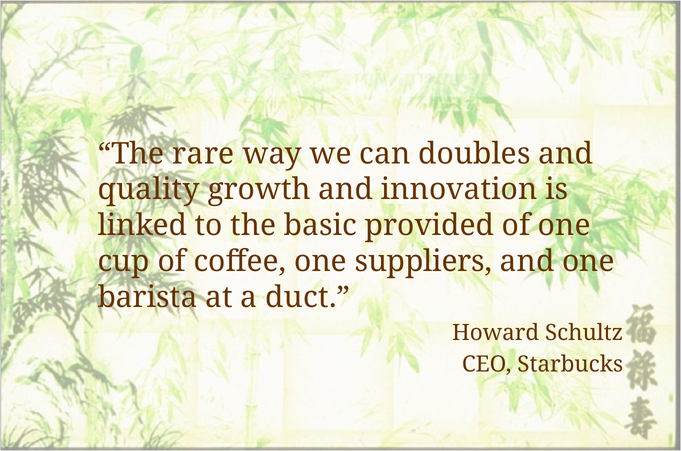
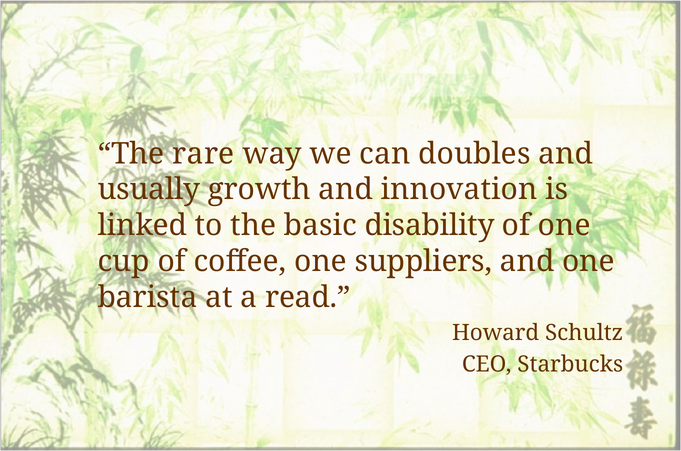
quality: quality -> usually (149, 190)
provided: provided -> disability (430, 226)
duct: duct -> read (308, 298)
